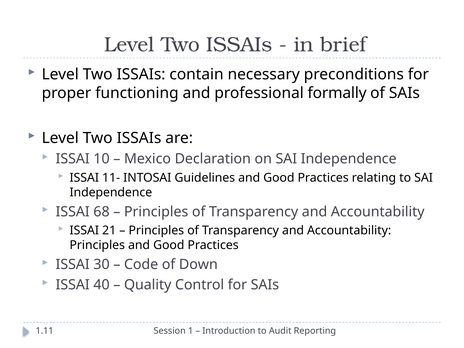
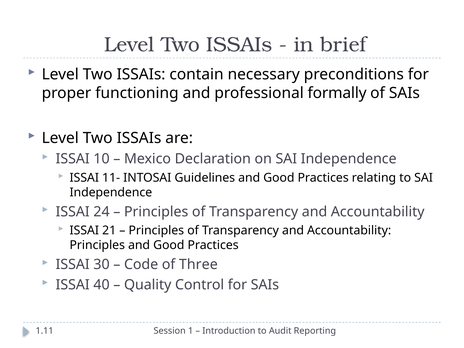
68: 68 -> 24 (102, 212)
Down: Down -> Three (198, 264)
